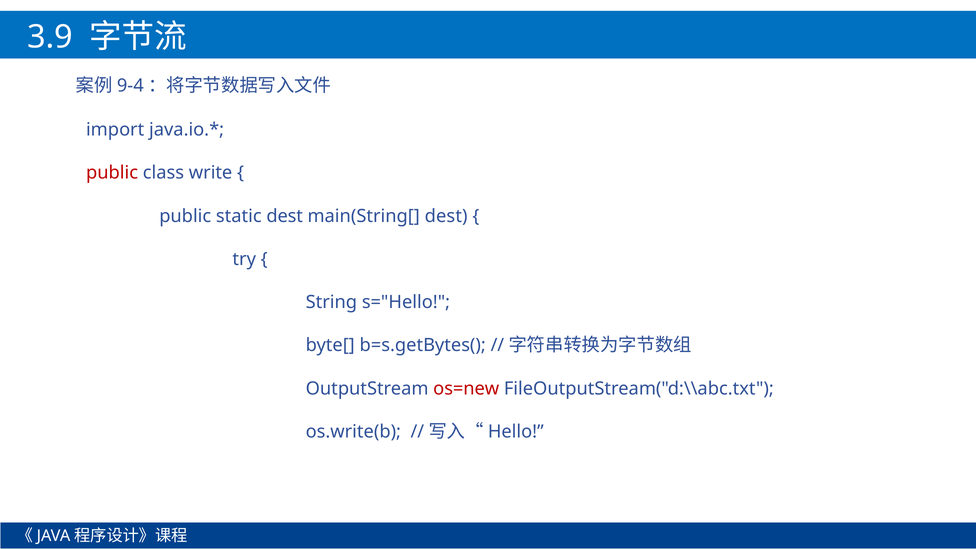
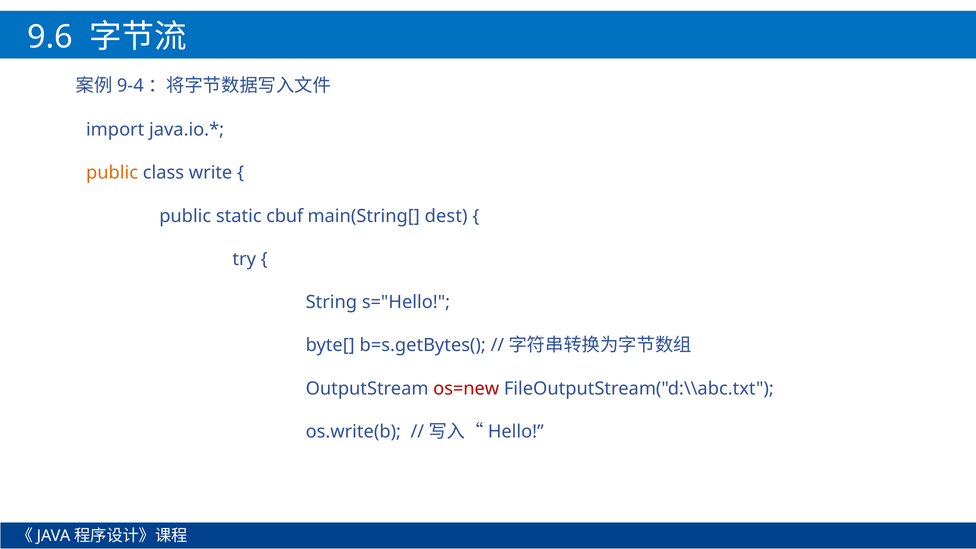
3.9: 3.9 -> 9.6 (50, 37)
public colour: red -> orange (112, 173)
static dest: dest -> cbuf (285, 216)
